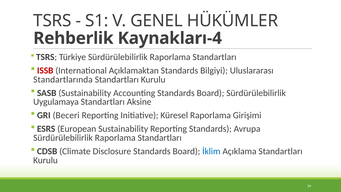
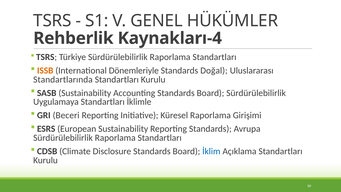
ISSB colour: red -> orange (45, 70)
Açıklamaktan: Açıklamaktan -> Dönemleriyle (134, 70)
Bilgiyi: Bilgiyi -> Doğal (214, 70)
Aksine: Aksine -> İklimle (139, 102)
